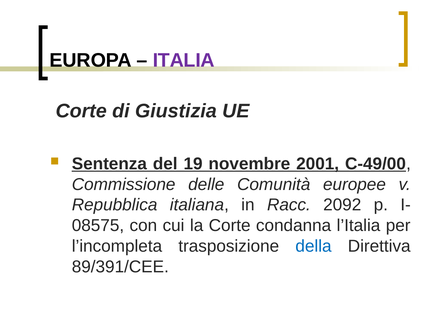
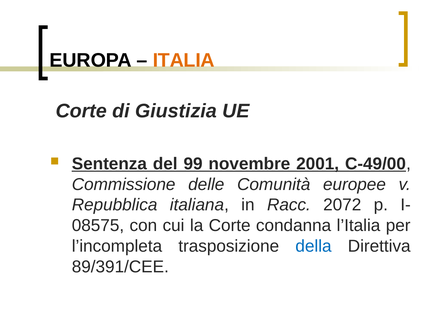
ITALIA colour: purple -> orange (184, 60)
19: 19 -> 99 (193, 164)
2092: 2092 -> 2072 (342, 205)
